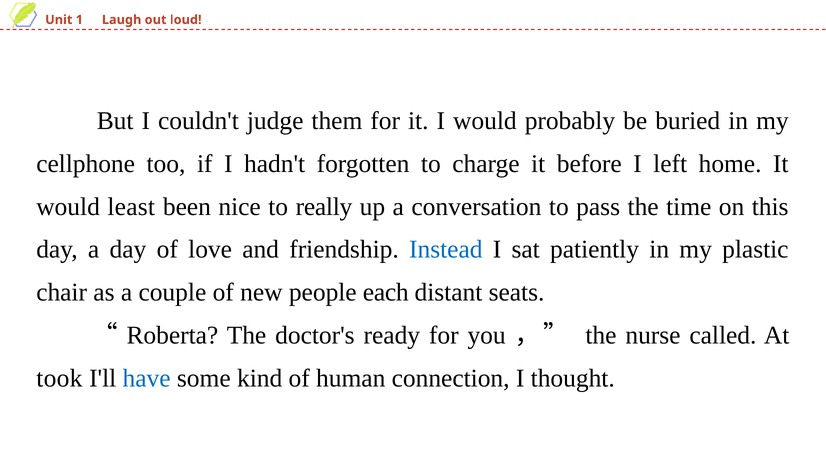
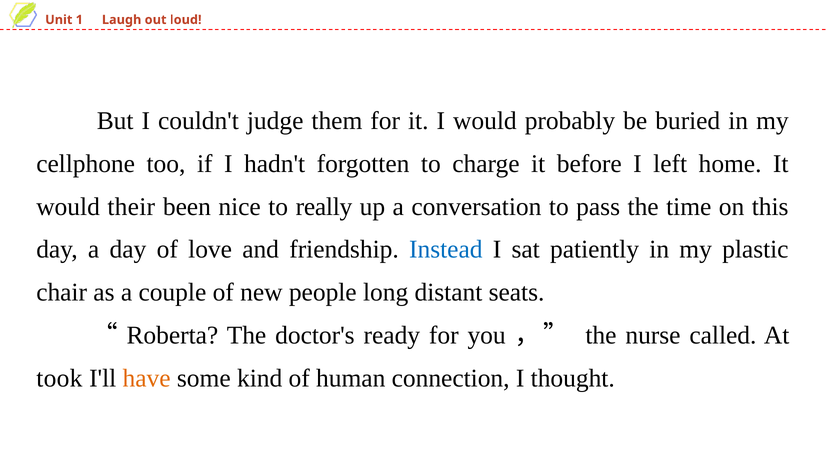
least: least -> their (131, 206)
each: each -> long (386, 292)
have colour: blue -> orange (147, 378)
